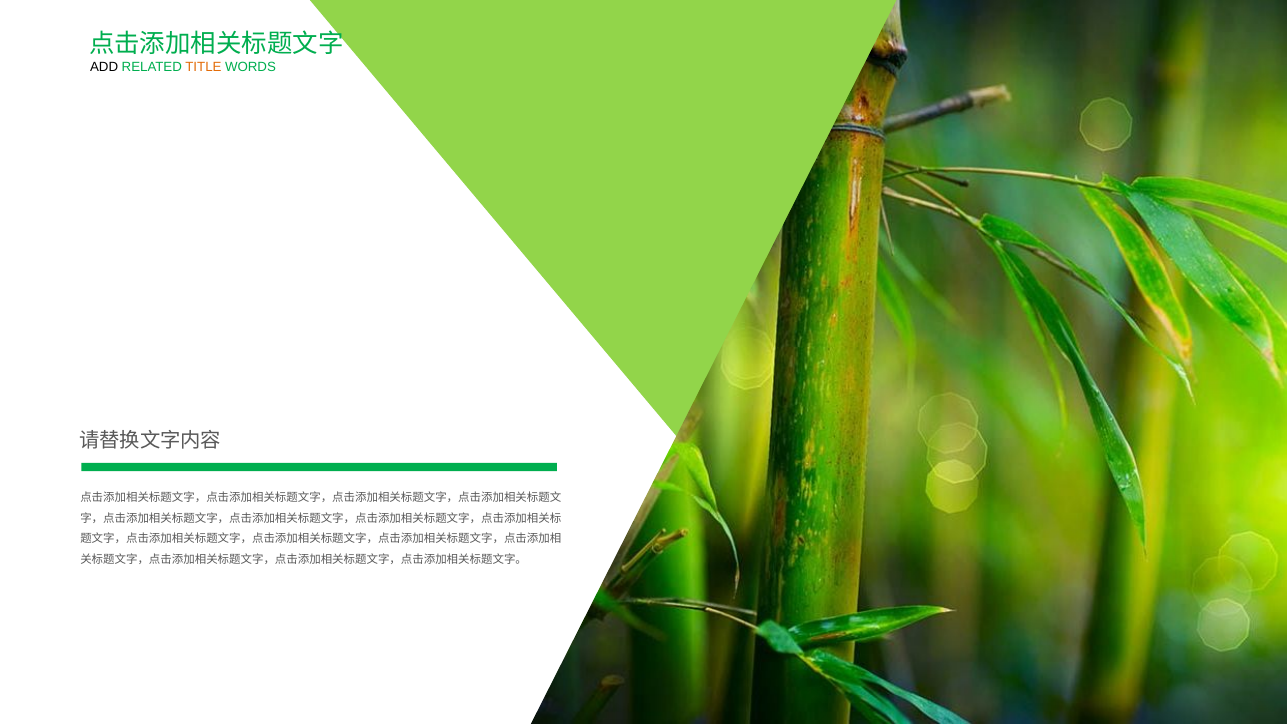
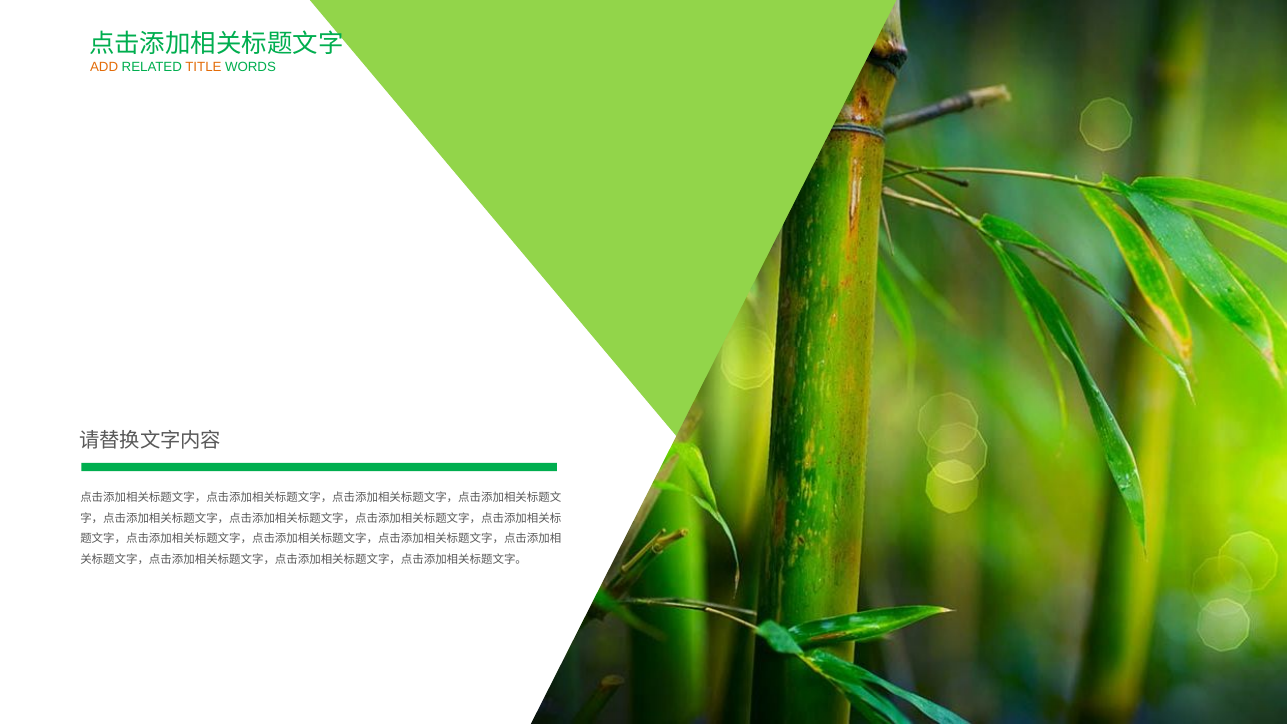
ADD colour: black -> orange (104, 68)
